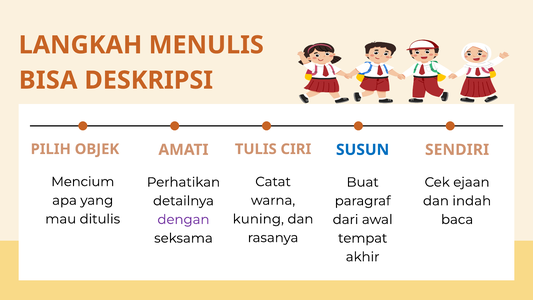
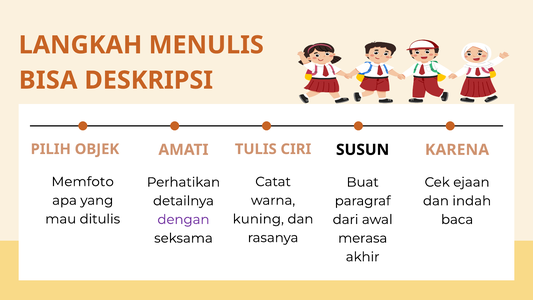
SUSUN colour: blue -> black (363, 150)
SENDIRI: SENDIRI -> KARENA (457, 150)
Mencium: Mencium -> Memfoto (83, 182)
tempat: tempat -> merasa (363, 238)
